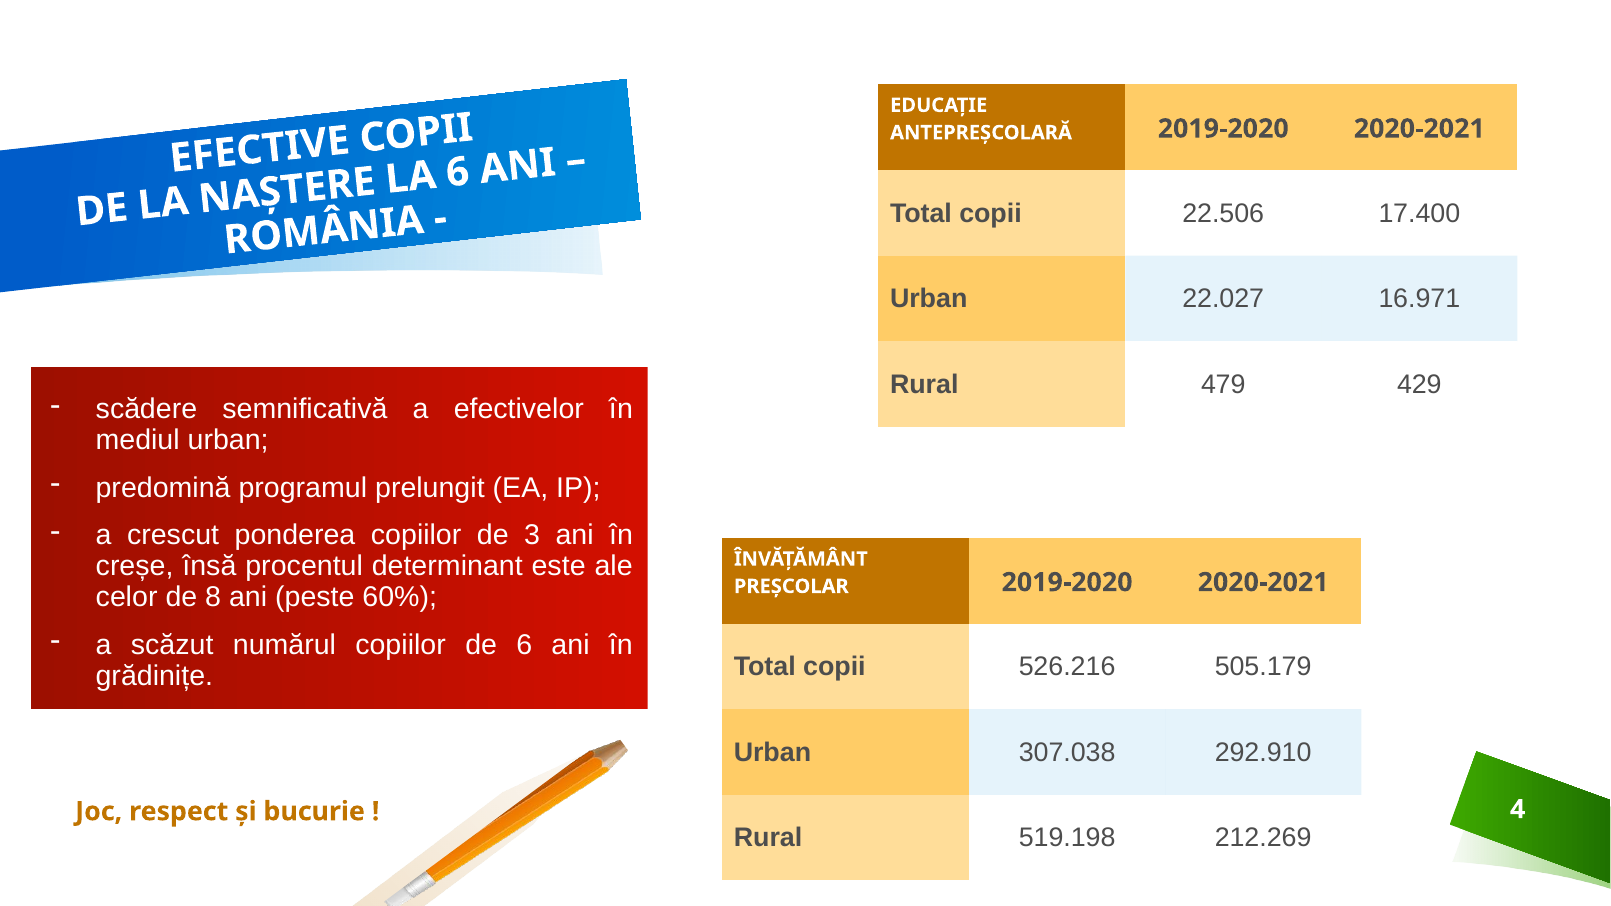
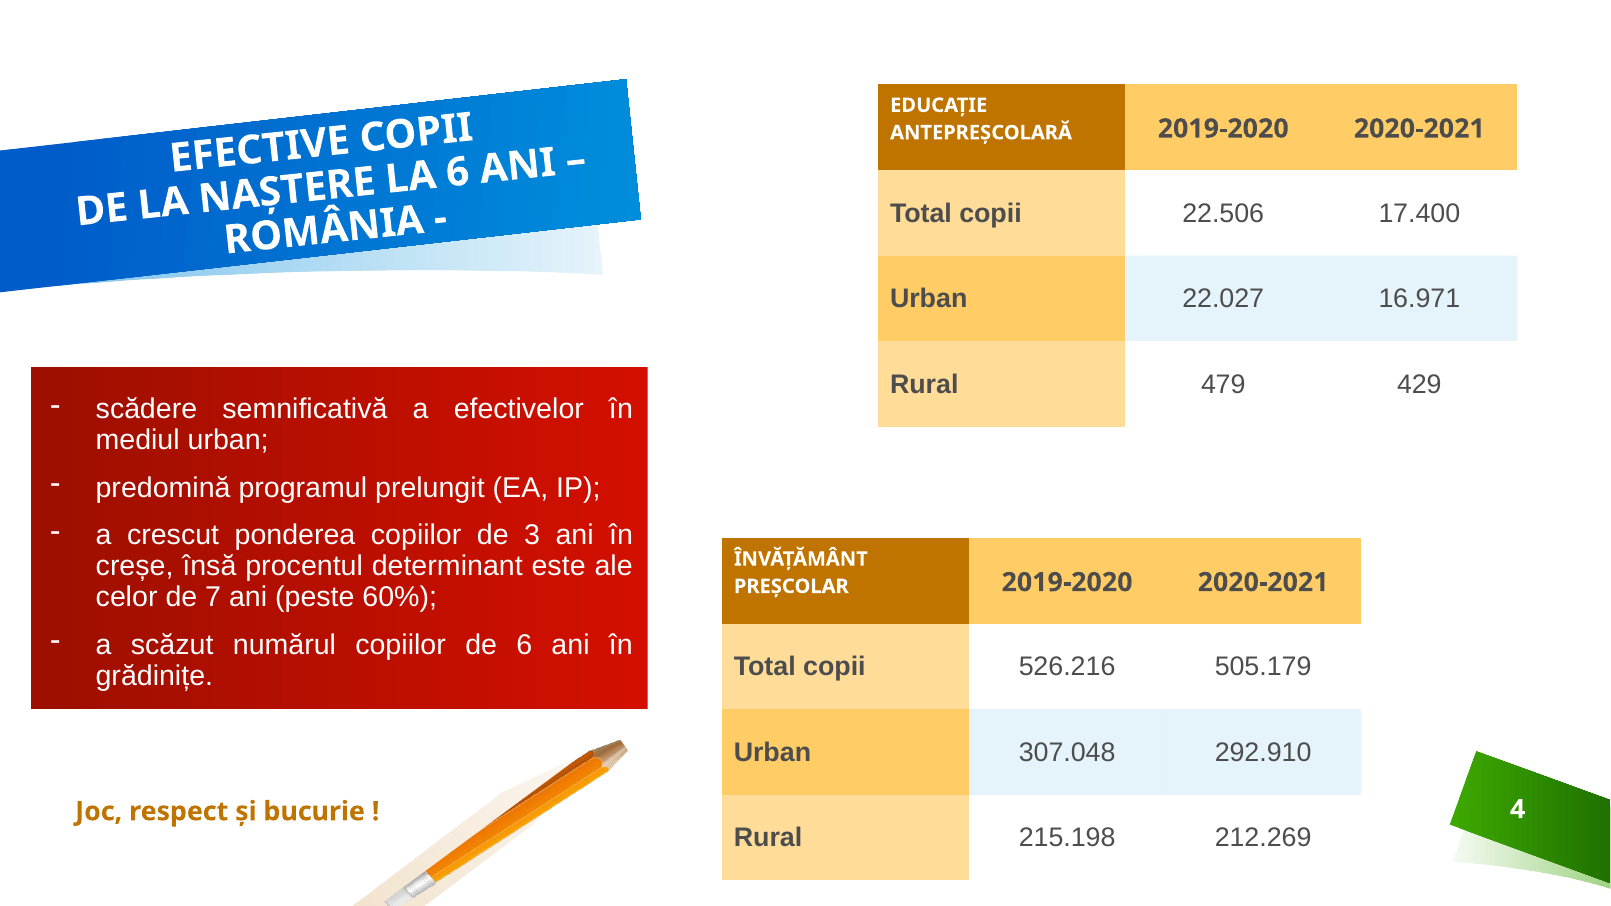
8: 8 -> 7 (213, 597)
307.038: 307.038 -> 307.048 (1067, 753)
519.198: 519.198 -> 215.198 (1067, 838)
